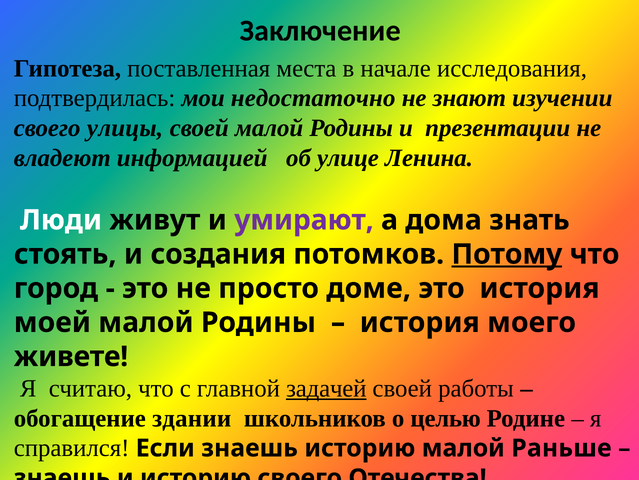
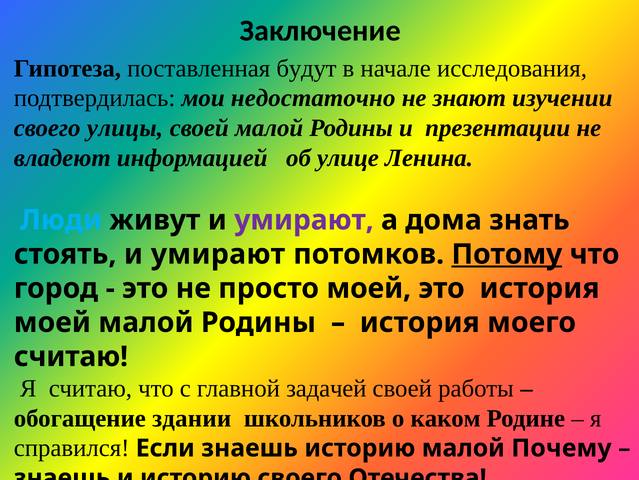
места: места -> будут (307, 68)
Люди colour: white -> light blue (61, 220)
стоять и создания: создания -> умирают (218, 254)
просто доме: доме -> моей (369, 288)
живете: живете -> считаю (71, 356)
задачей underline: present -> none (326, 388)
целью: целью -> каком (446, 418)
Раньше: Раньше -> Почему (561, 448)
